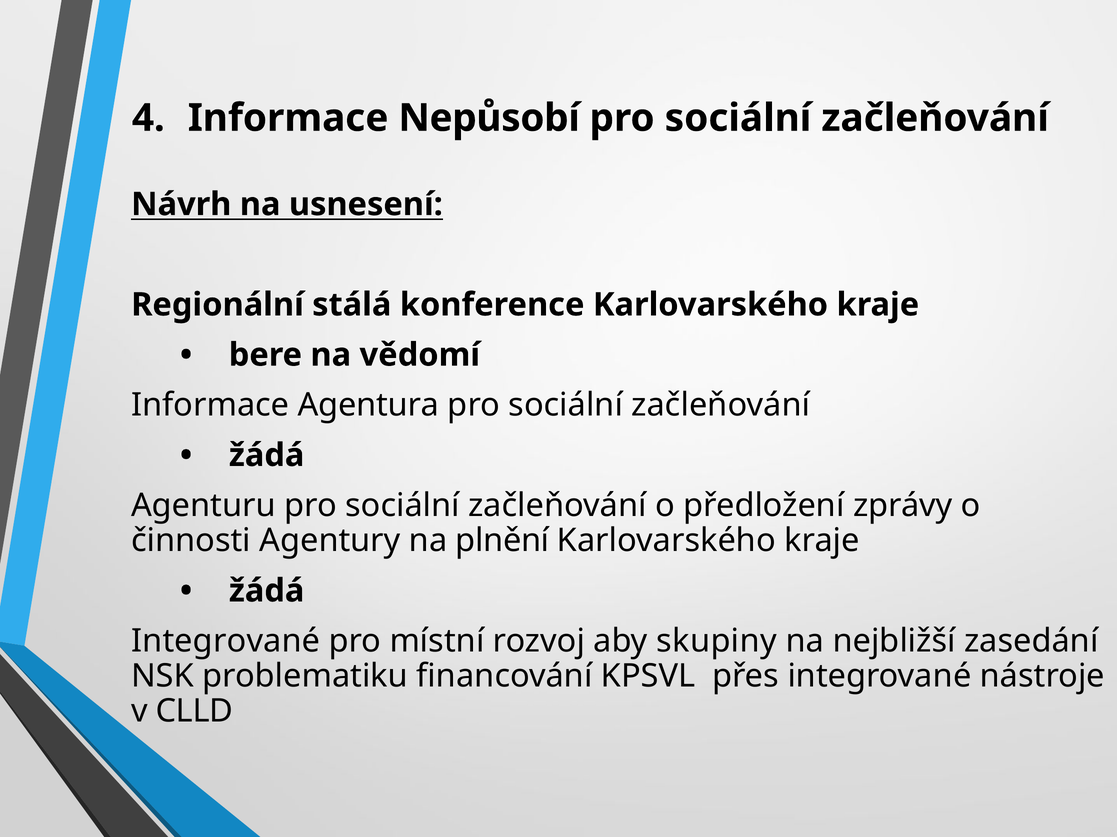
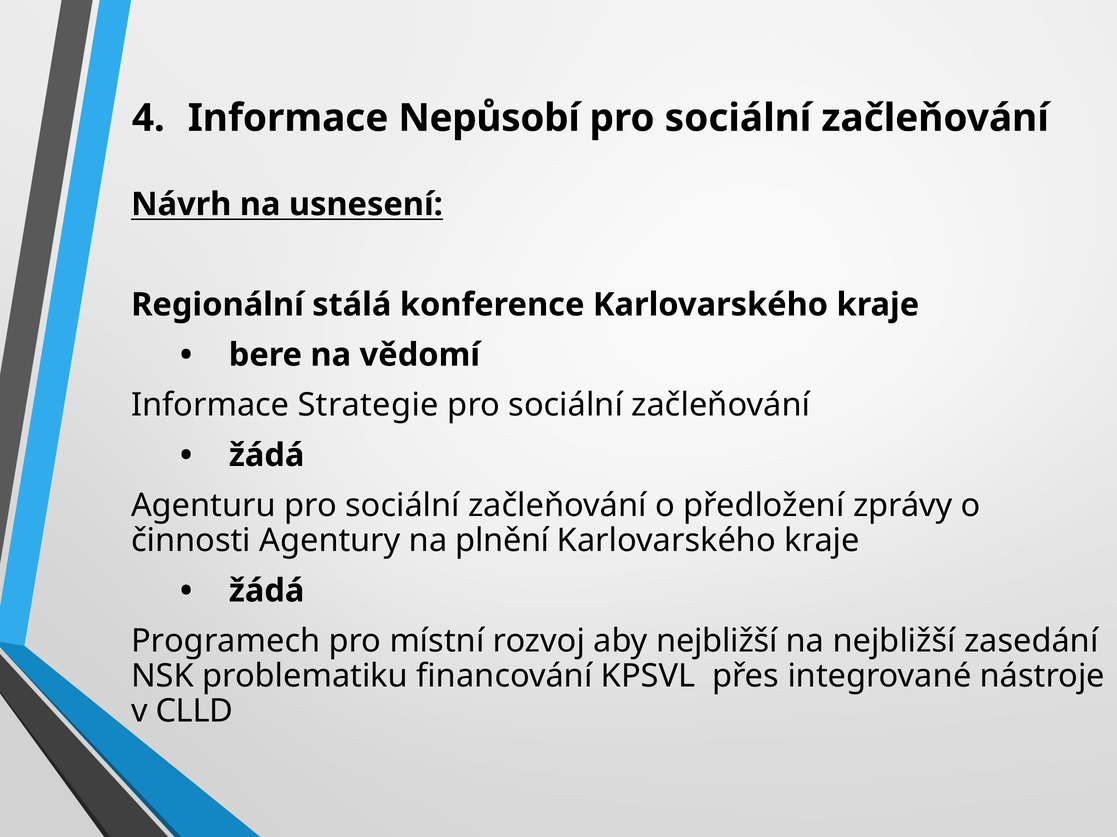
Agentura: Agentura -> Strategie (368, 405)
Integrované: Integrované -> Programech (226, 642)
aby skupiny: skupiny -> nejbližší (717, 642)
